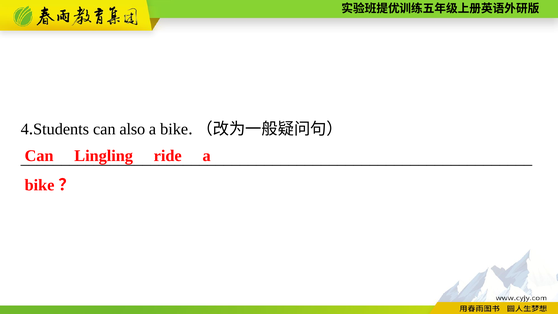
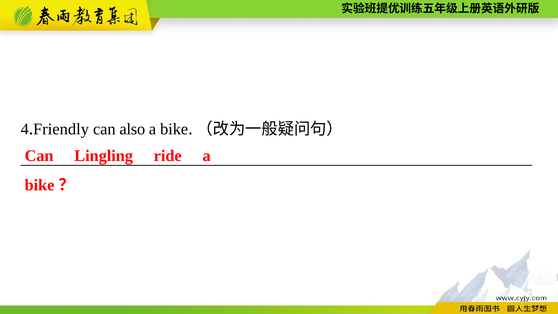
Students: Students -> Friendly (61, 129)
